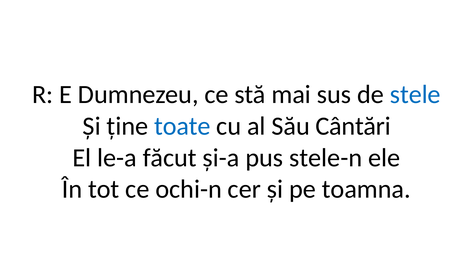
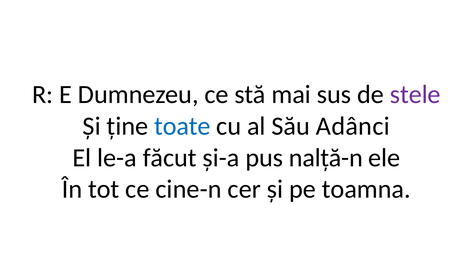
stele colour: blue -> purple (415, 95)
Cântări: Cântări -> Adânci (353, 126)
stele-n: stele-n -> nalță-n (326, 158)
ochi-n: ochi-n -> cine-n (189, 189)
